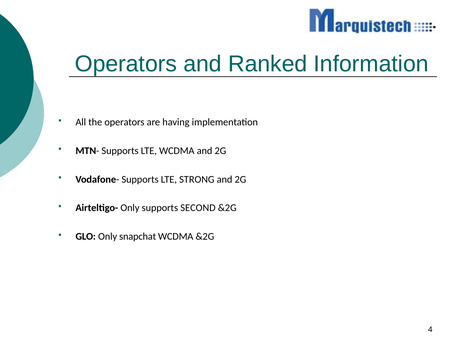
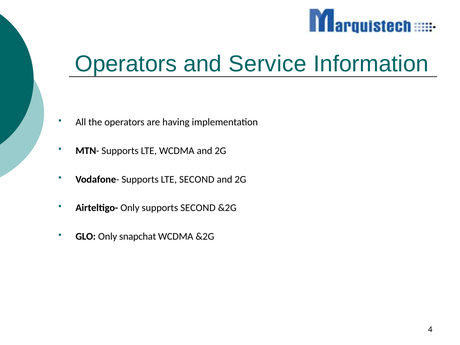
Ranked: Ranked -> Service (268, 64)
LTE STRONG: STRONG -> SECOND (197, 179)
